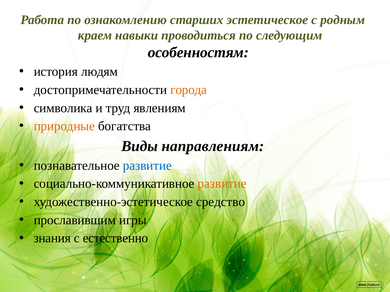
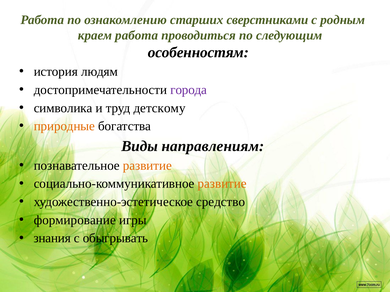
эстетическое: эстетическое -> сверстниками (268, 20)
краем навыки: навыки -> работа (137, 35)
города colour: orange -> purple (189, 90)
явлениям: явлениям -> детскому (160, 108)
развитие colour: blue -> orange (147, 166)
прославившим: прославившим -> формирование (75, 220)
естественно: естественно -> обыгрывать (115, 239)
